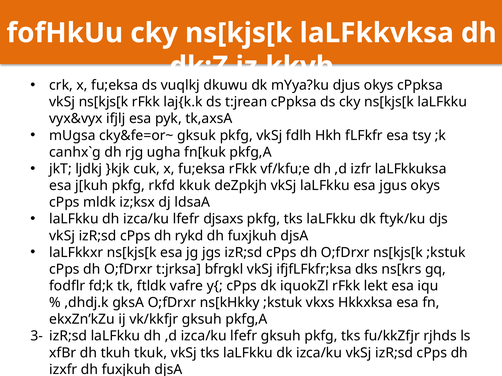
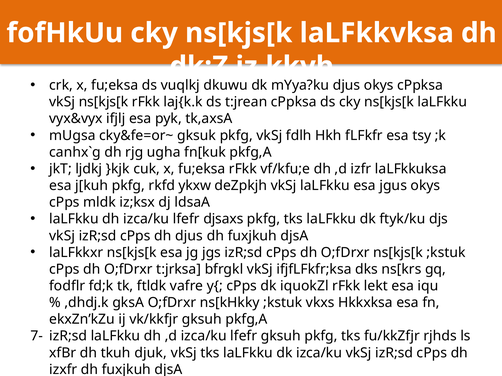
kkuk: kkuk -> ykxw (195, 186)
dh rykd: rykd -> djus (189, 236)
3-: 3- -> 7- (37, 336)
tkuk: tkuk -> djuk (151, 353)
